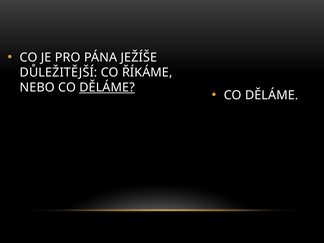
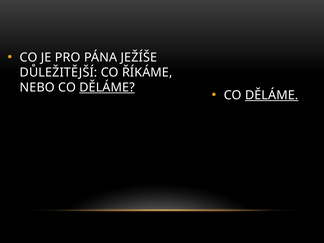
DĚLÁME underline: none -> present (272, 95)
